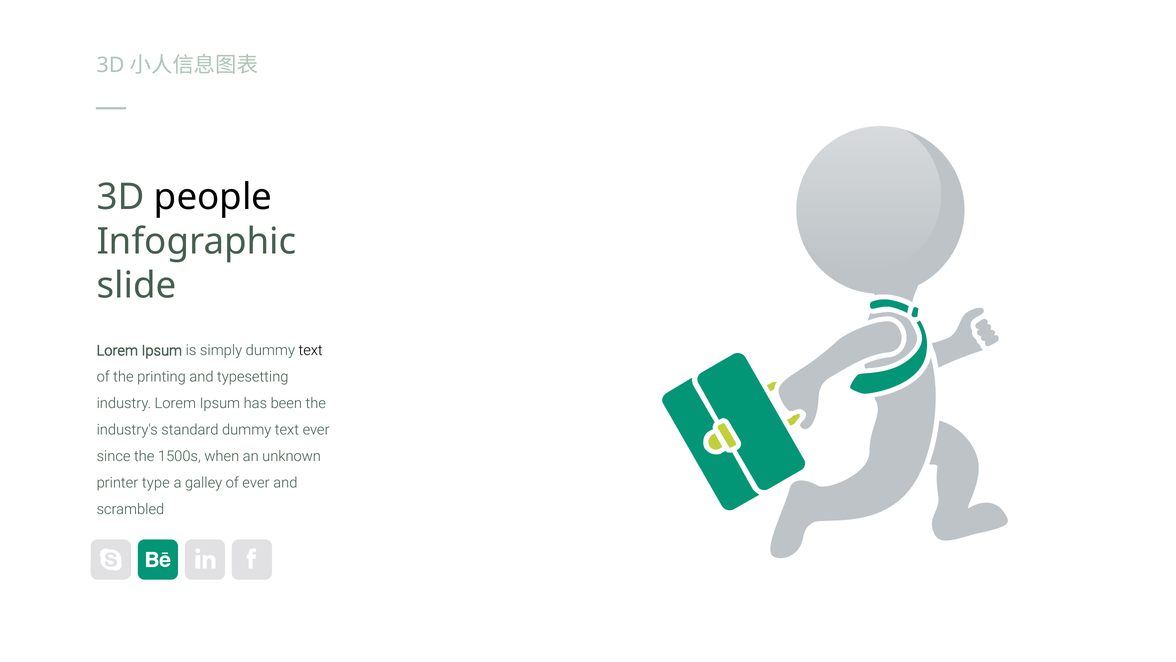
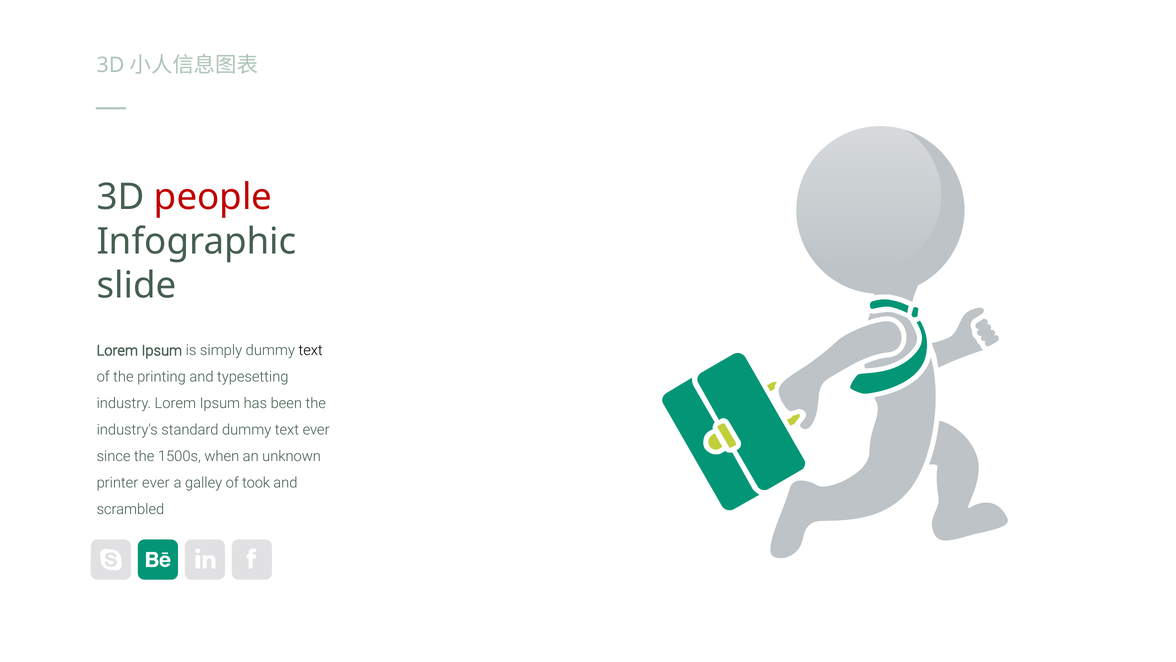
people colour: black -> red (213, 197)
printer type: type -> ever (156, 483)
of ever: ever -> took (256, 483)
